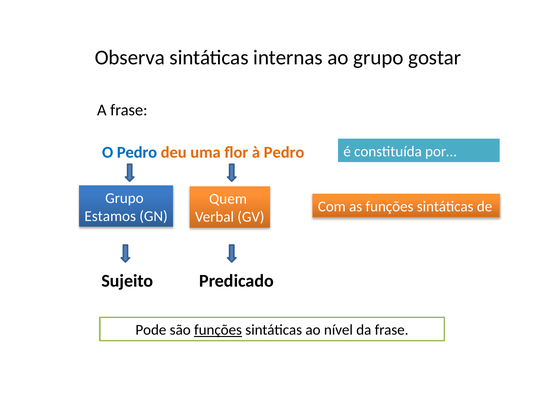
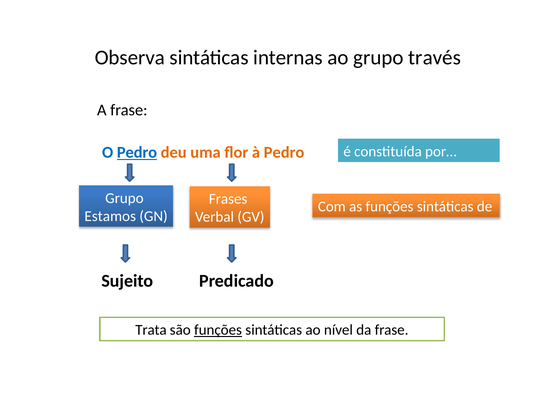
gostar: gostar -> través (435, 58)
Pedro underline: none -> present (137, 152)
Quem: Quem -> Frases (228, 199)
Pode: Pode -> Trata (151, 330)
